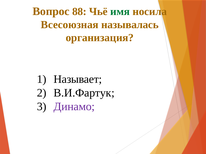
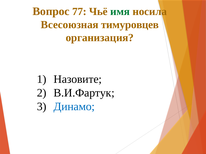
88: 88 -> 77 (79, 12)
называлась: называлась -> тимуровцев (130, 25)
Называет: Называет -> Назовите (78, 79)
Динамо colour: purple -> blue (74, 107)
